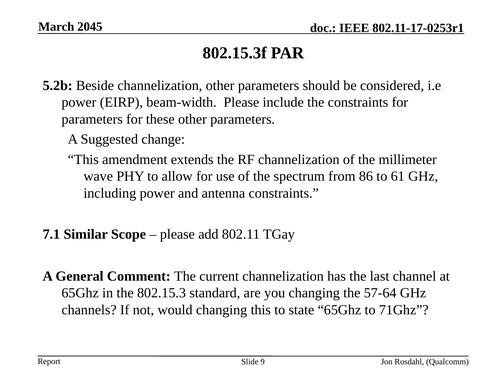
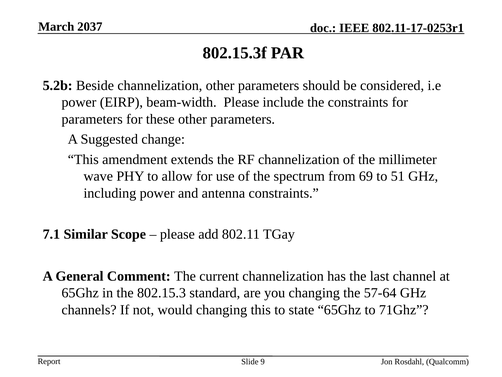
2045: 2045 -> 2037 (90, 27)
86: 86 -> 69 (366, 176)
61: 61 -> 51 (398, 176)
